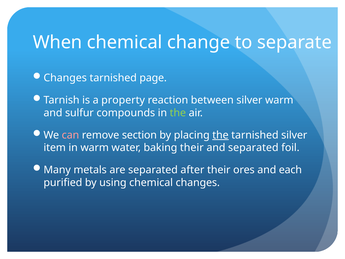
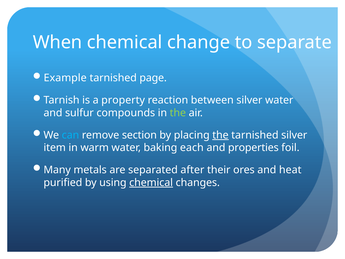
Changes: Changes -> Example (65, 78)
silver warm: warm -> water (279, 100)
can colour: pink -> light blue (70, 135)
baking their: their -> each (192, 148)
and separated: separated -> properties (253, 148)
each: each -> heat (290, 170)
chemical underline: none -> present (151, 182)
